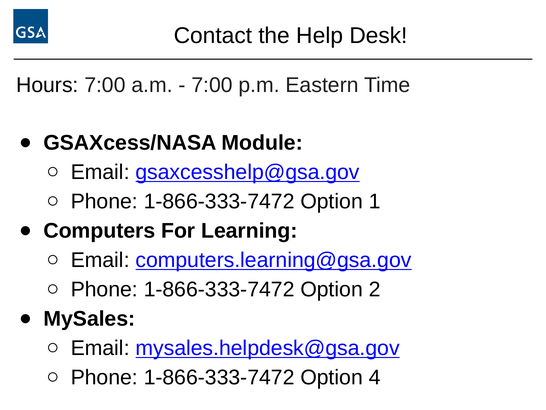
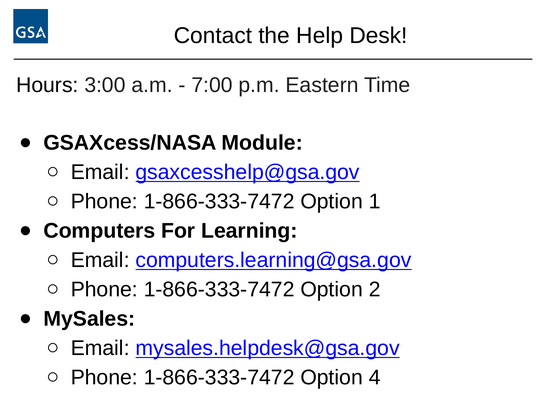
Hours 7:00: 7:00 -> 3:00 (105, 85)
